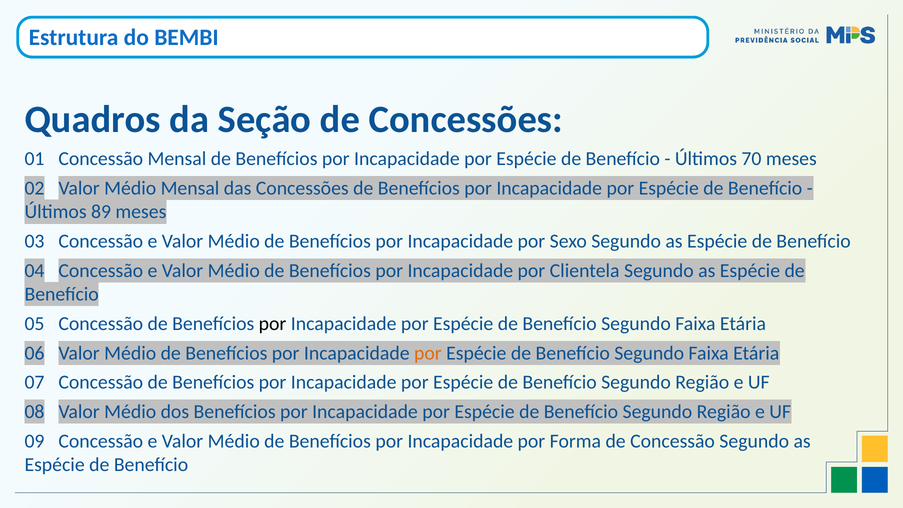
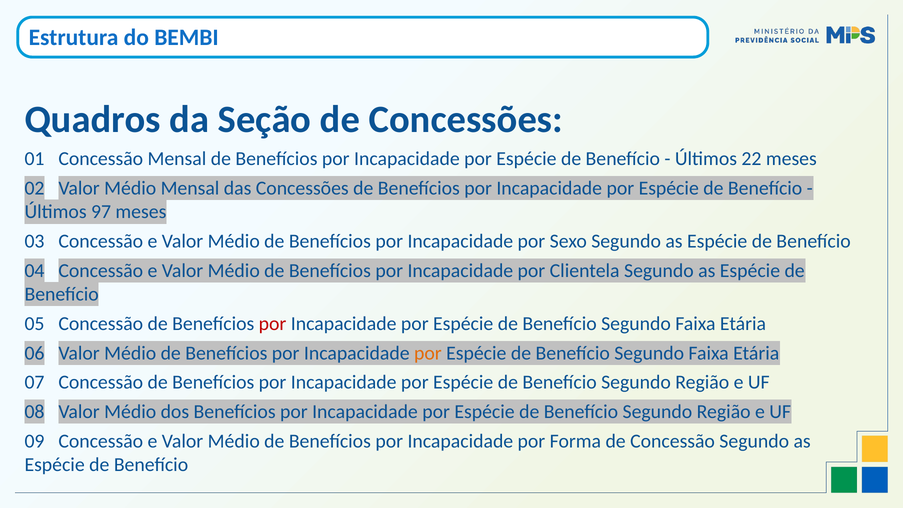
70: 70 -> 22 (751, 159)
89: 89 -> 97 (101, 212)
por colour: black -> red (273, 324)
